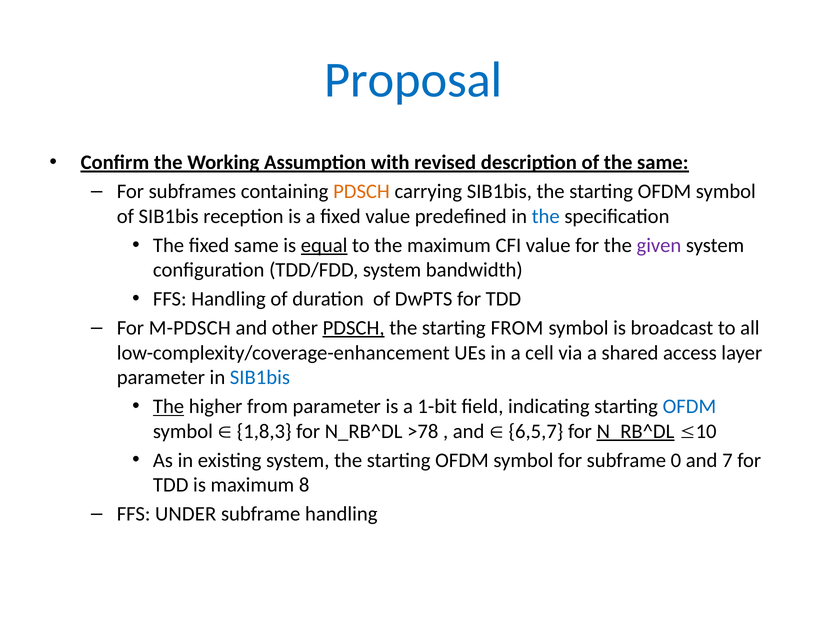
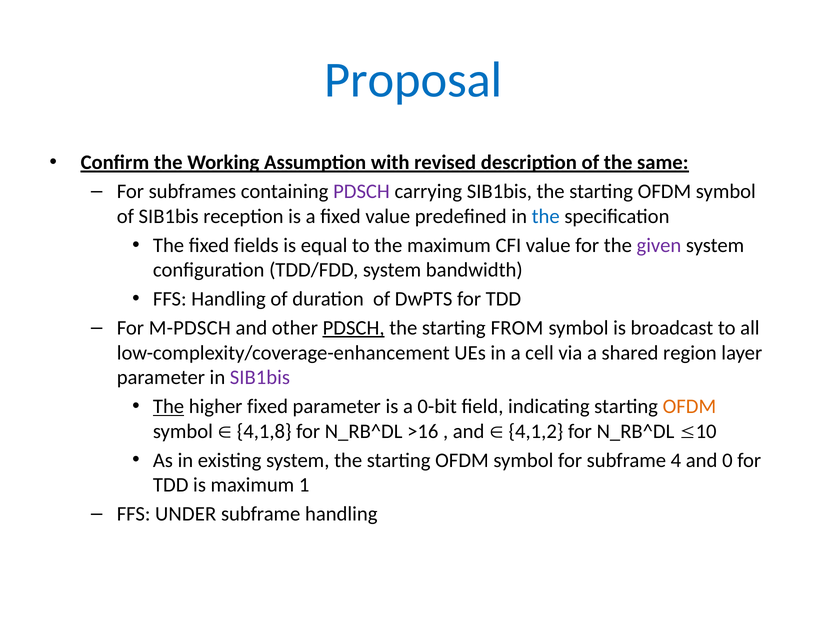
PDSCH colour: orange -> purple (362, 192)
fixed same: same -> fields (256, 245)
equal underline: present -> none (324, 245)
access: access -> region (690, 353)
SIB1bis colour: blue -> purple (260, 378)
higher from: from -> fixed (268, 407)
1-bit: 1-bit -> 0-bit (437, 407)
OFDM colour: blue -> orange (689, 407)
1,8,3: 1,8,3 -> 4,1,8 (264, 431)
>78: >78 -> >16 (423, 431)
6,5,7: 6,5,7 -> 4,1,2 (536, 431)
N_RB^DL underline: present -> none (635, 431)
0: 0 -> 4 (676, 460)
7: 7 -> 0 (727, 460)
8: 8 -> 1 (304, 485)
